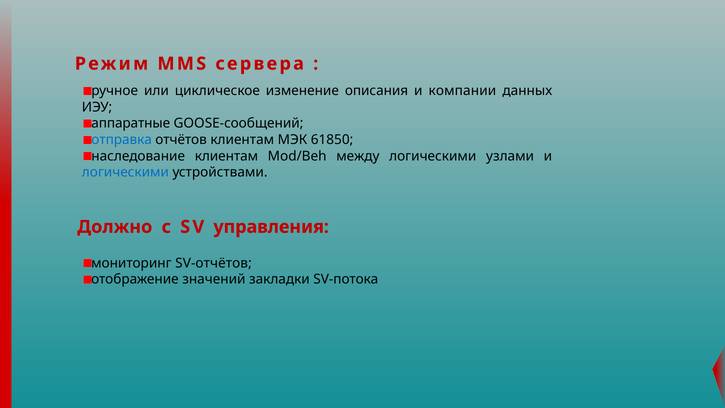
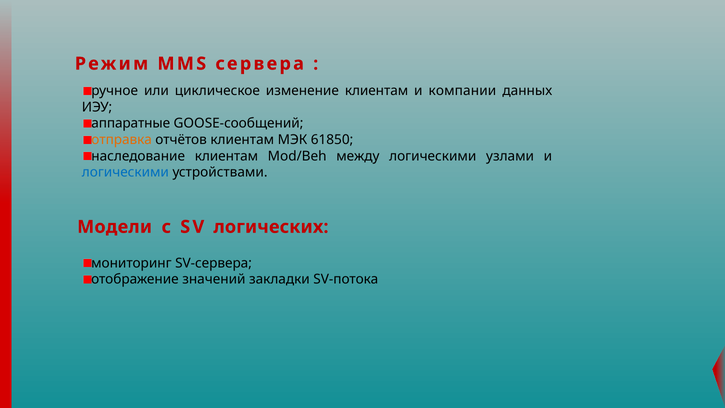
изменение описания: описания -> клиентам (377, 91)
отправка colour: blue -> orange (122, 140)
Должно: Должно -> Модели (115, 227)
управления: управления -> логических (271, 227)
SV-отчётов: SV-отчётов -> SV-сервера (214, 263)
